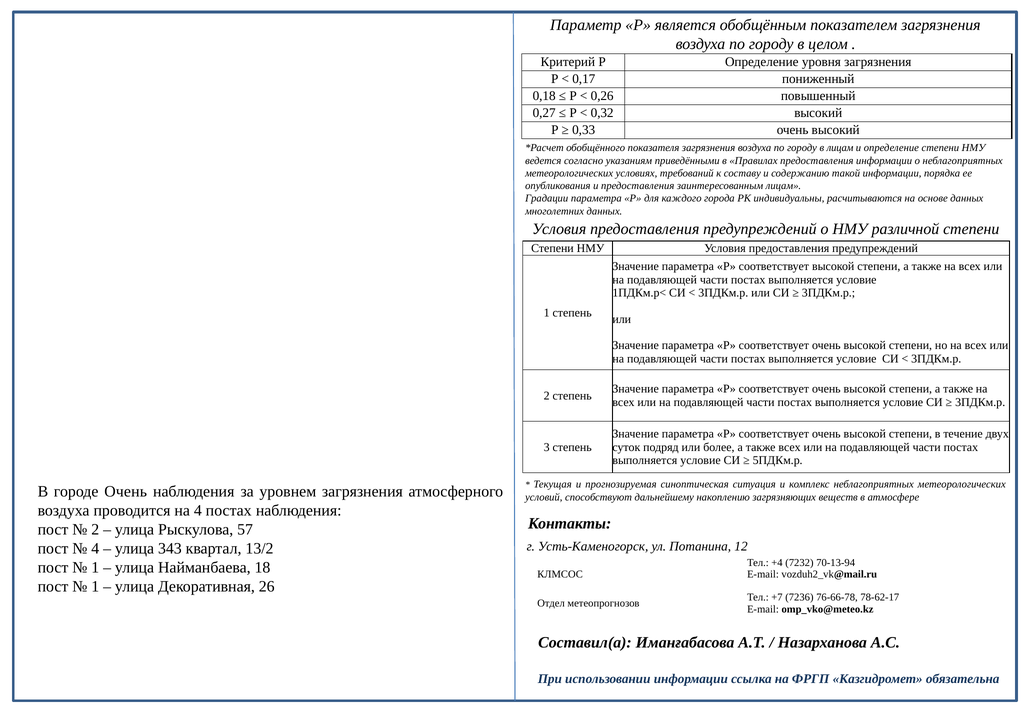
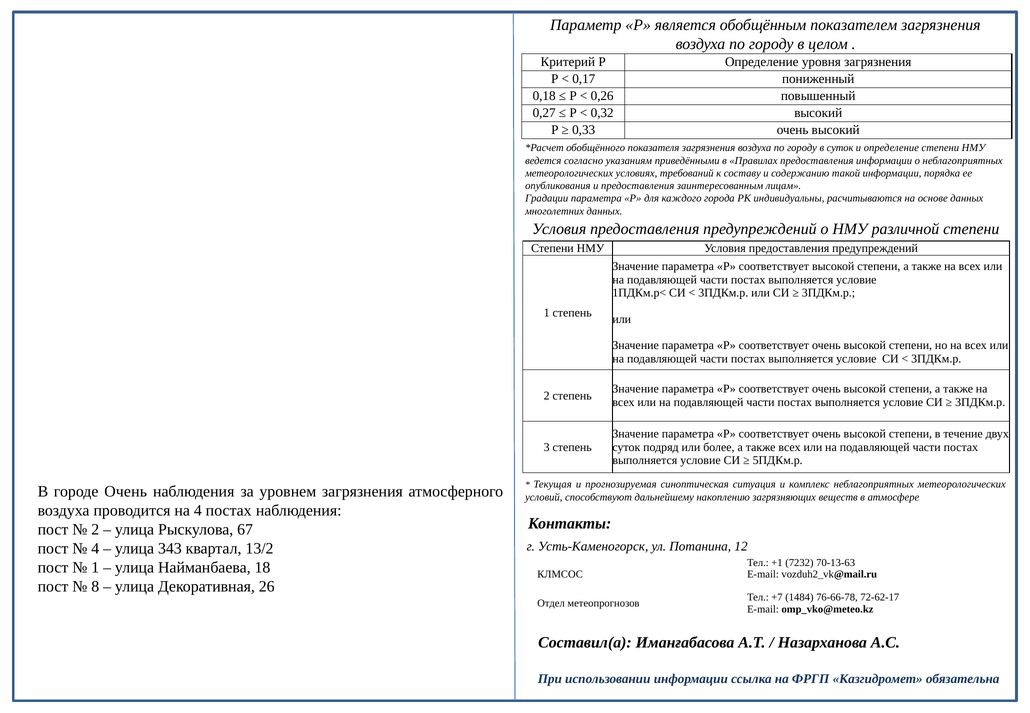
в лицам: лицам -> суток (840, 148)
57: 57 -> 67 (245, 530)
+4: +4 -> +1 (777, 563)
70-13-94: 70-13-94 -> 70-13-63 (836, 563)
1: 1 -> 8 (95, 587)
7236: 7236 -> 1484 (799, 598)
78-62-17: 78-62-17 -> 72-62-17 (880, 598)
